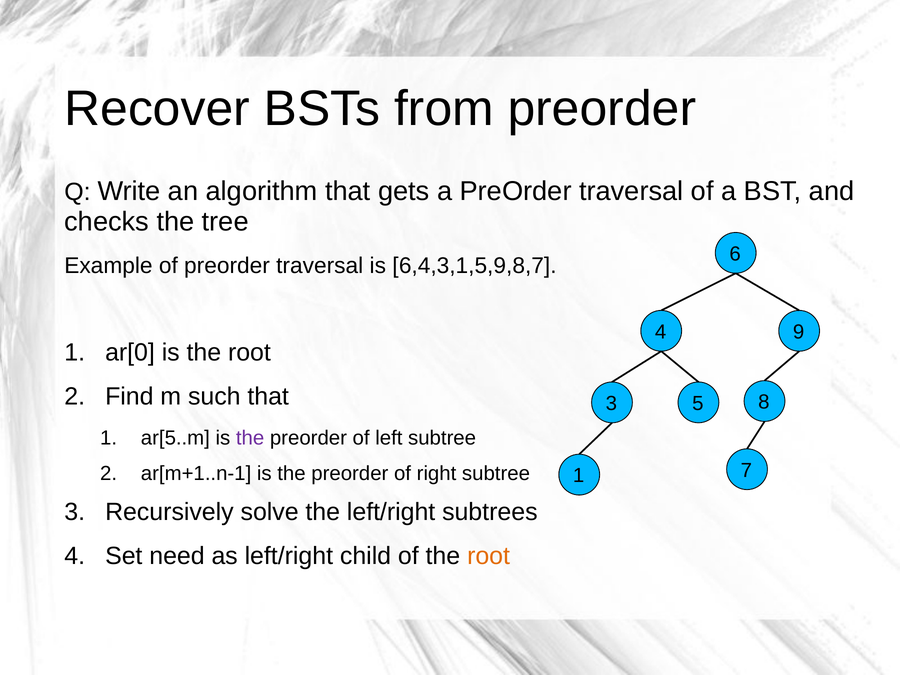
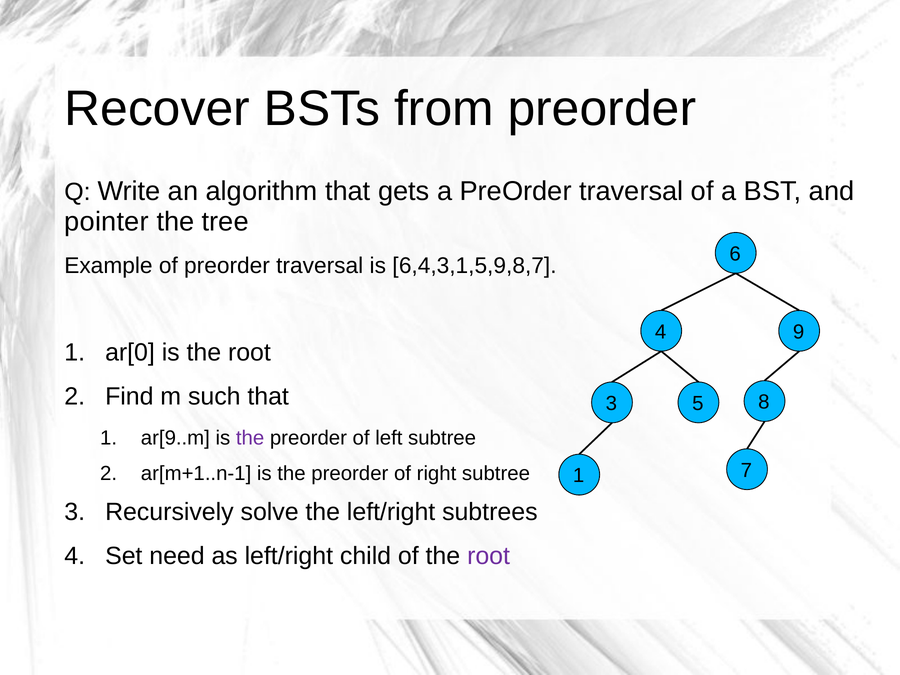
checks: checks -> pointer (107, 222)
ar[5..m: ar[5..m -> ar[9..m (175, 438)
root colour: orange -> purple (489, 556)
